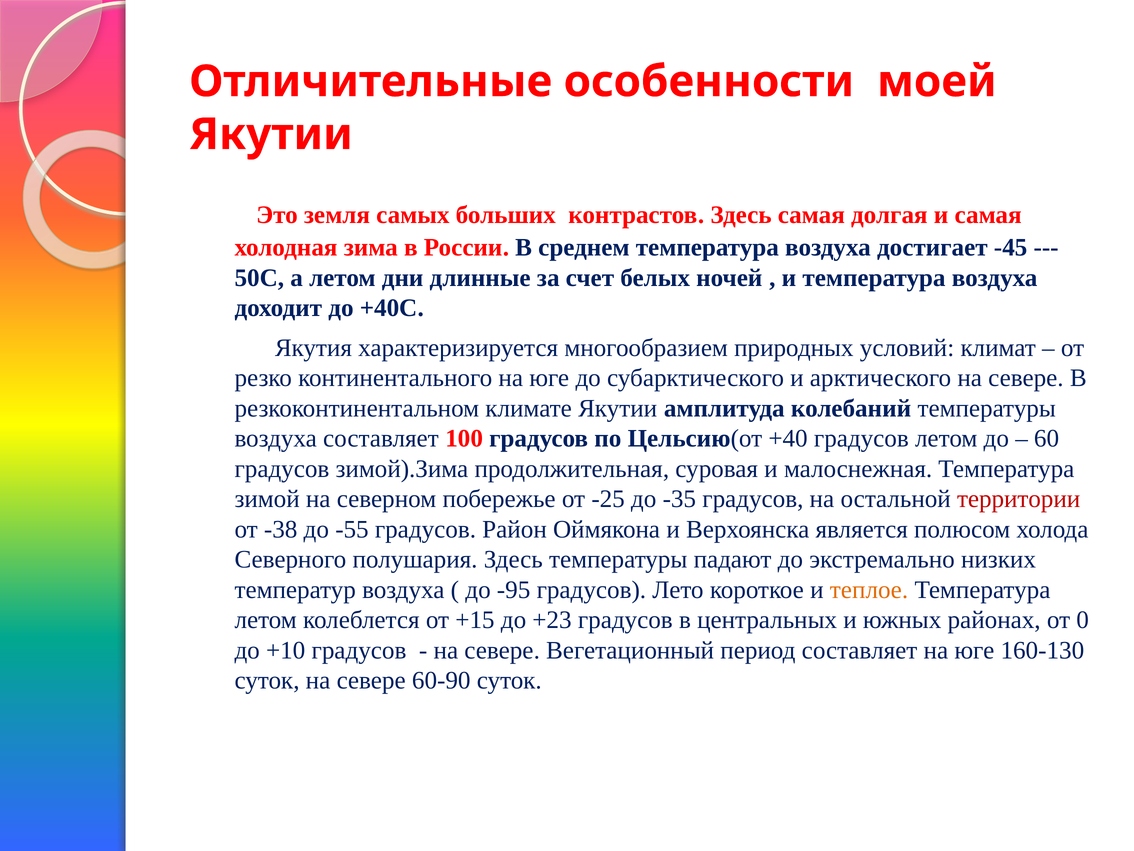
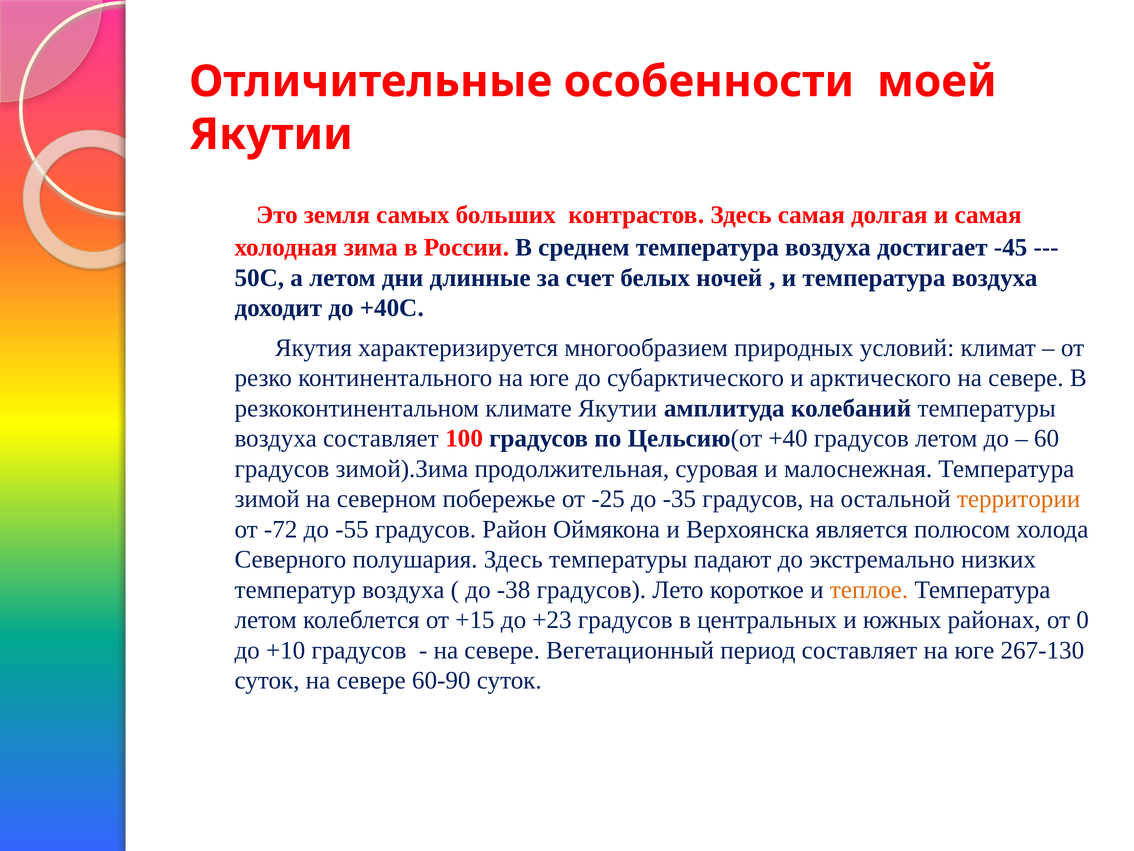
территории colour: red -> orange (1019, 499)
-38: -38 -> -72 (281, 529)
-95: -95 -> -38 (514, 589)
160-130: 160-130 -> 267-130 (1042, 650)
